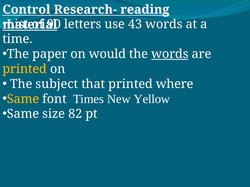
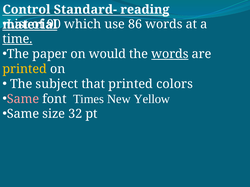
Research-: Research- -> Standard- (85, 10)
letters: letters -> which (83, 24)
43: 43 -> 86 (135, 24)
time underline: none -> present (17, 39)
where: where -> colors (175, 84)
Same colour: yellow -> pink (23, 99)
82: 82 -> 32 (75, 114)
